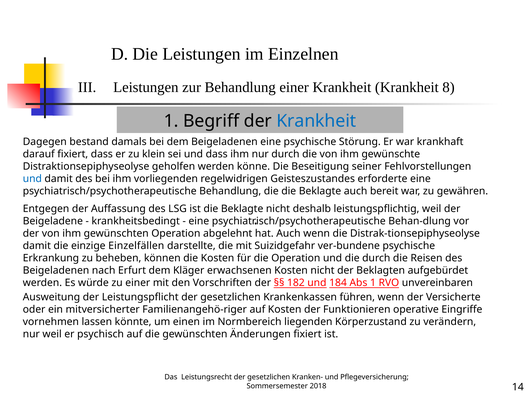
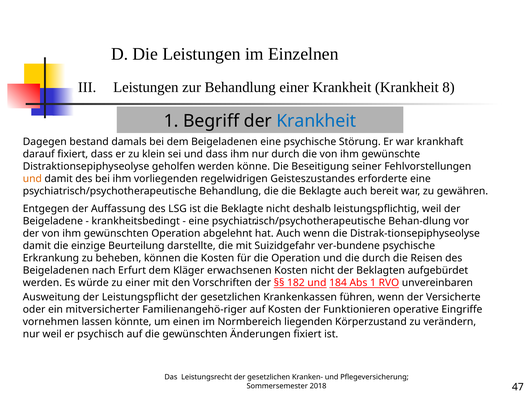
und colour: blue -> orange (32, 179)
Einzelfällen: Einzelfällen -> Beurteilung (136, 246)
14: 14 -> 47 (518, 387)
